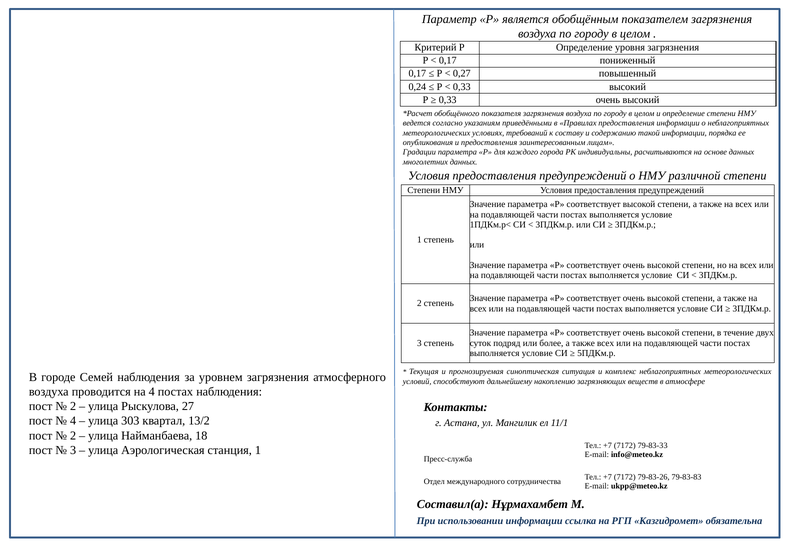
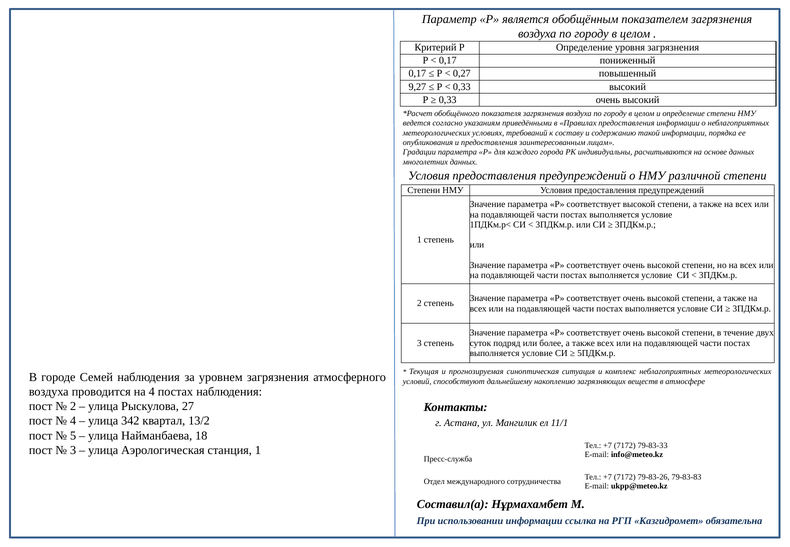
0,24: 0,24 -> 9,27 (417, 87)
303: 303 -> 342 (130, 421)
2: 2 -> 5 (73, 436)
